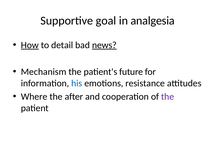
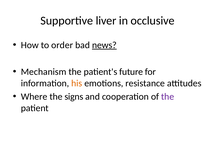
goal: goal -> liver (106, 21)
analgesia: analgesia -> occlusive (153, 21)
How underline: present -> none (30, 45)
detail: detail -> order (62, 45)
his colour: blue -> orange (77, 83)
after: after -> signs (74, 97)
